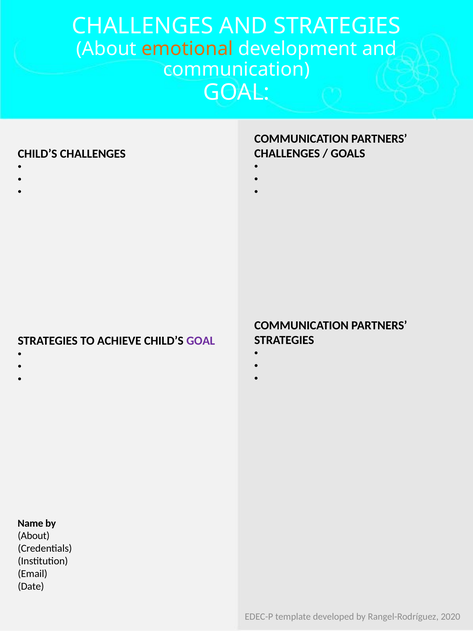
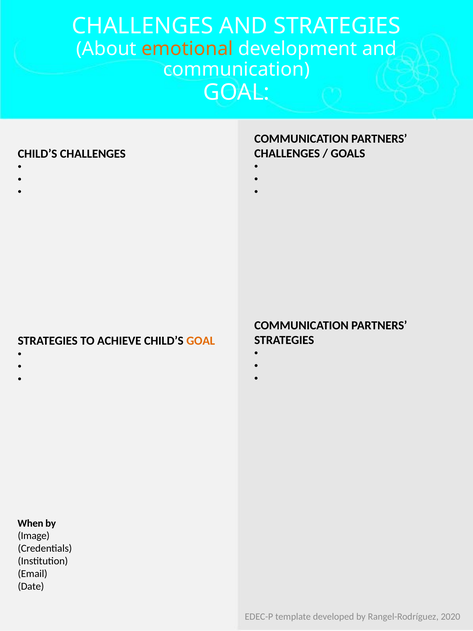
GOAL colour: purple -> orange (201, 341)
Name: Name -> When (30, 523)
About: About -> Image (34, 536)
